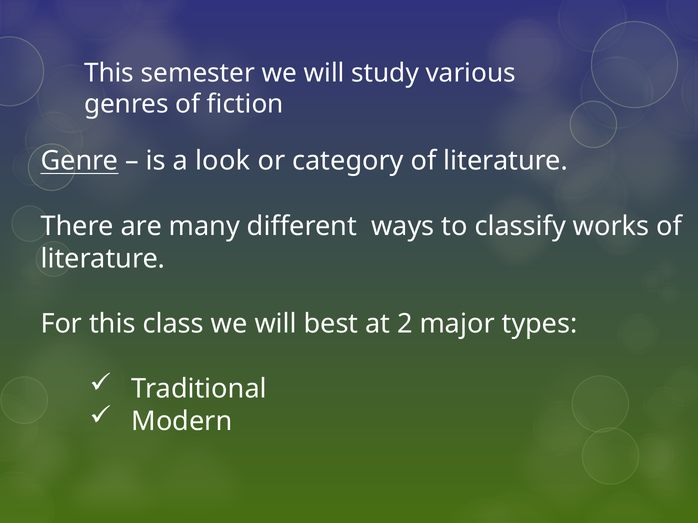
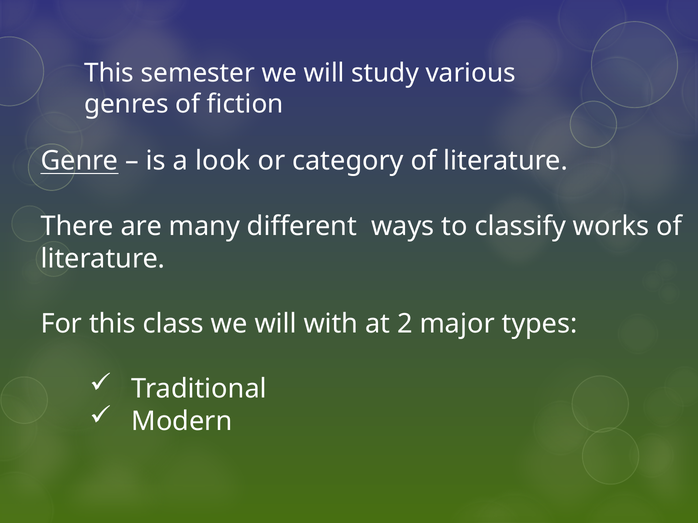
best: best -> with (331, 324)
